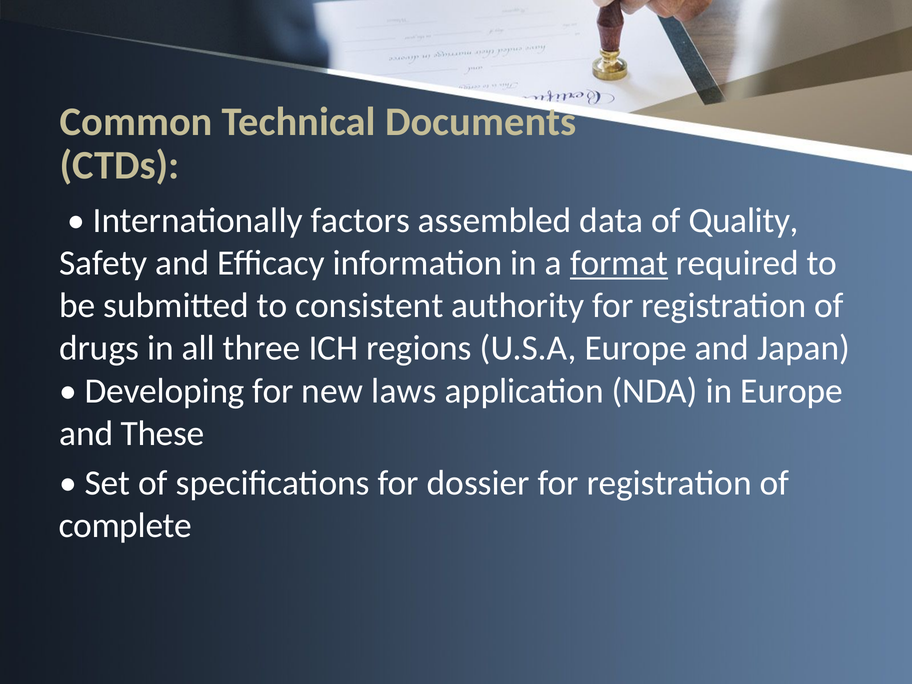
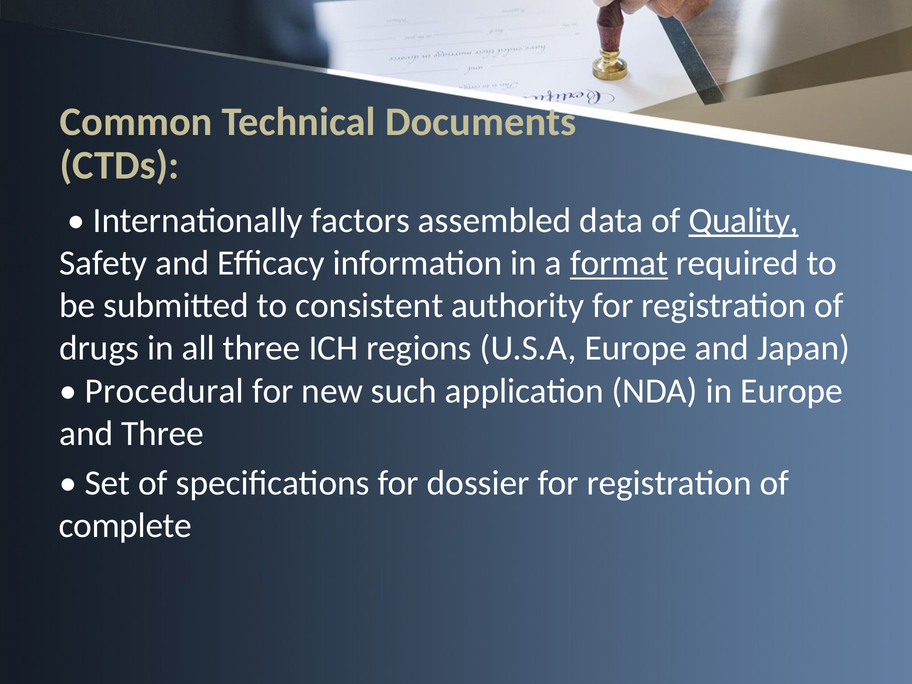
Quality underline: none -> present (744, 221)
Developing: Developing -> Procedural (164, 391)
laws: laws -> such (404, 391)
and These: These -> Three (163, 433)
